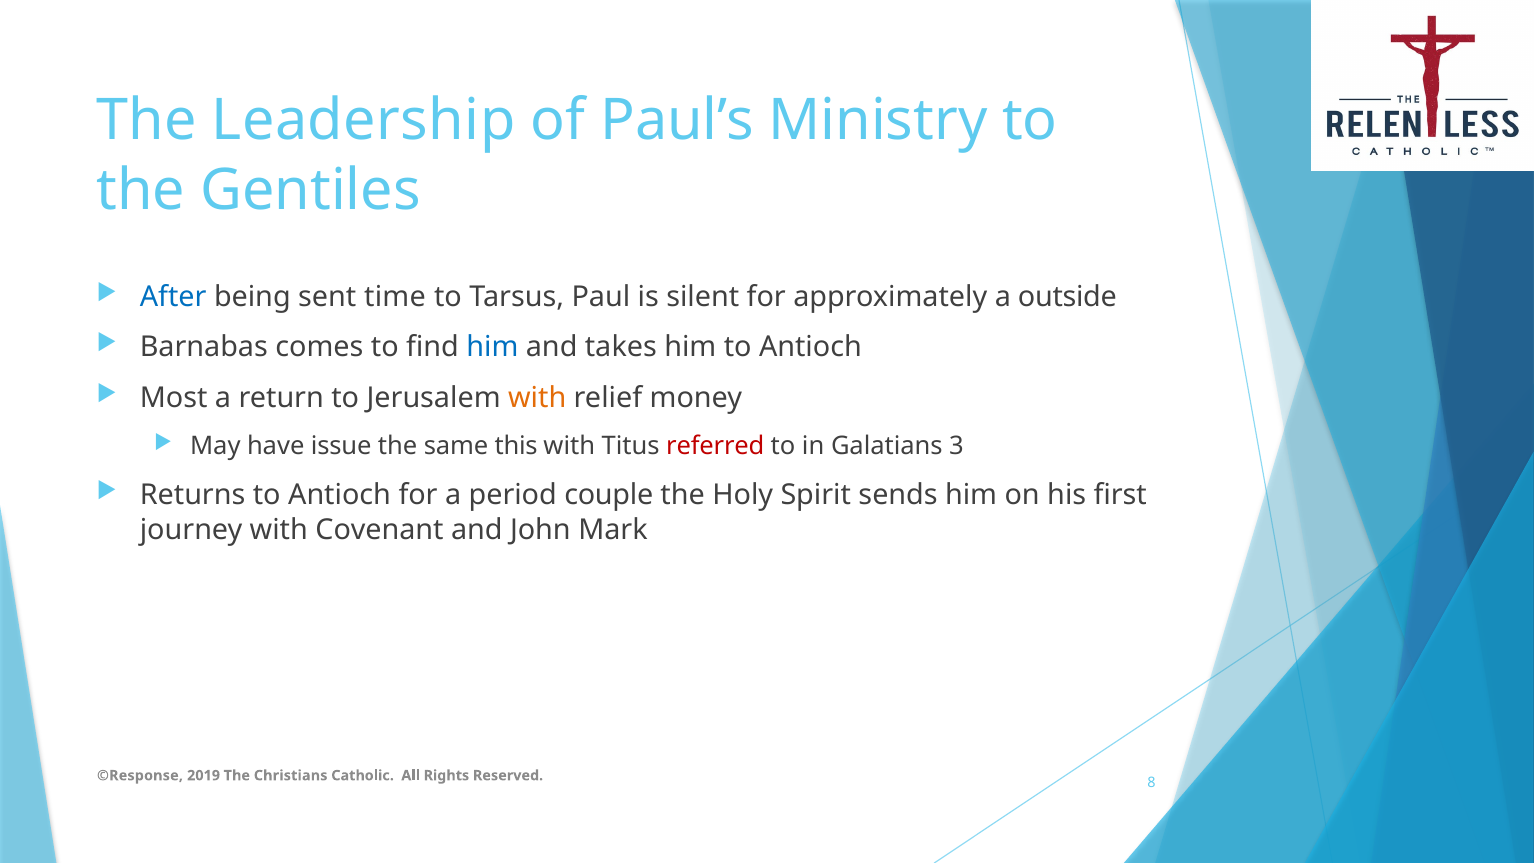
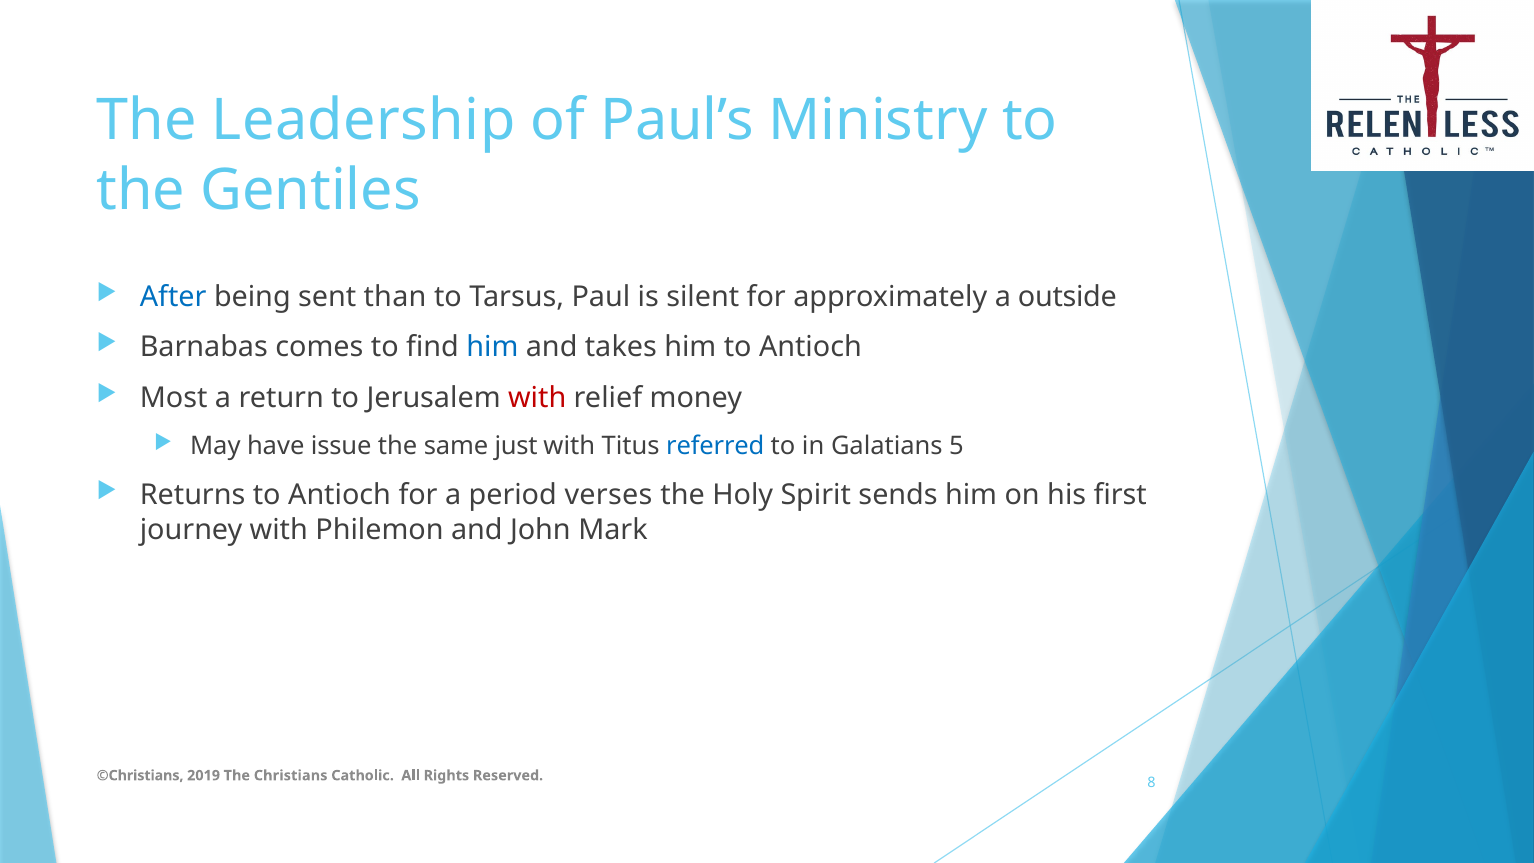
time: time -> than (395, 297)
with colour: orange -> red (537, 398)
this: this -> just (516, 446)
referred colour: red -> blue (715, 446)
3: 3 -> 5 (956, 446)
couple: couple -> verses (608, 495)
Covenant: Covenant -> Philemon (379, 530)
©Response: ©Response -> ©Christians (140, 775)
